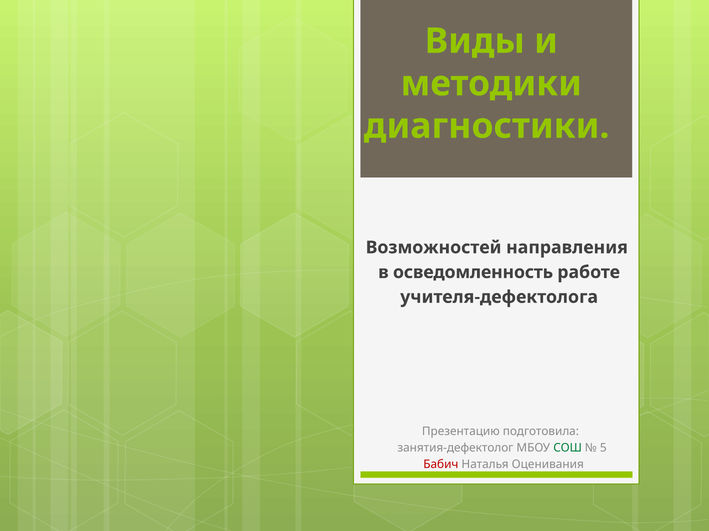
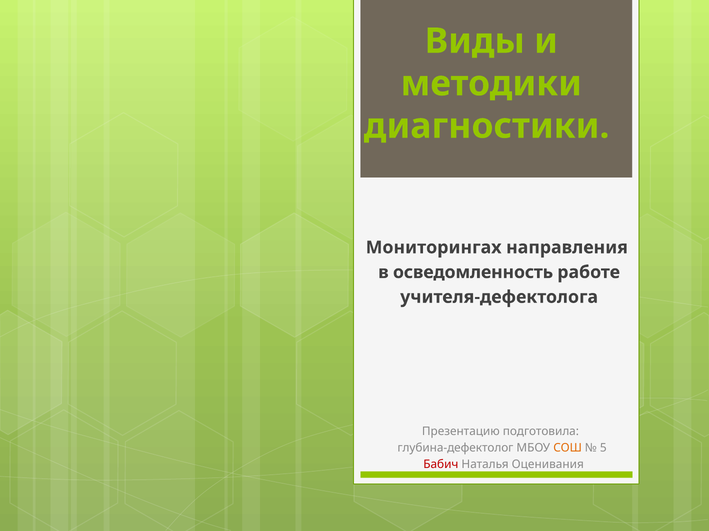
Возможностей: Возможностей -> Мониторингах (434, 248)
занятия-дефектолог: занятия-дефектолог -> глубина-дефектолог (455, 448)
СОШ colour: green -> orange (568, 448)
